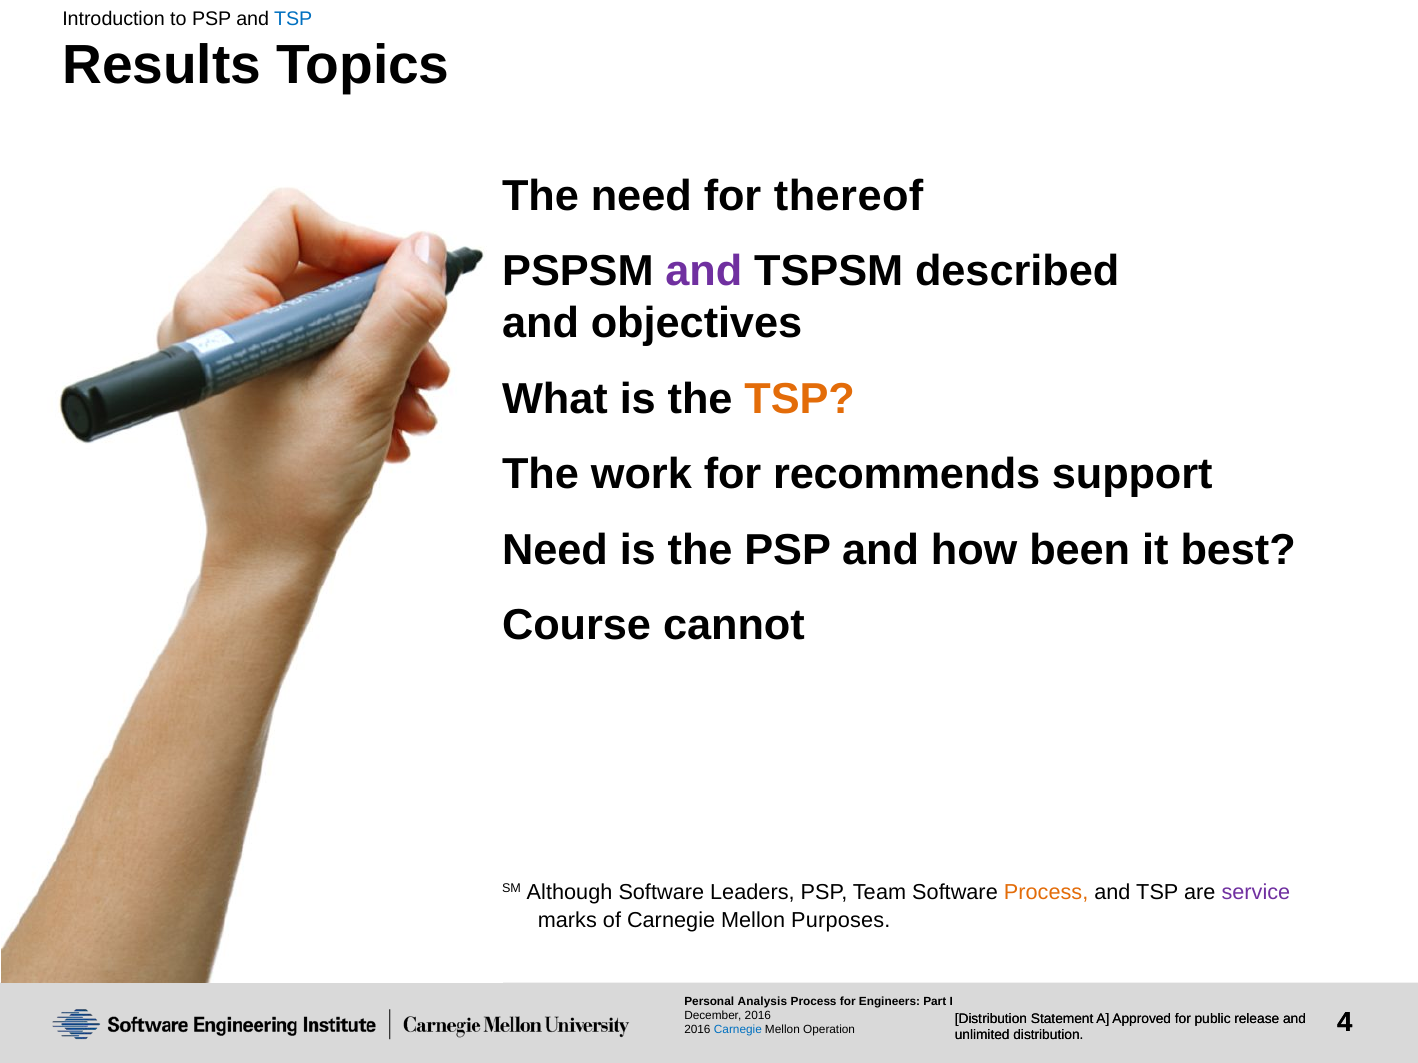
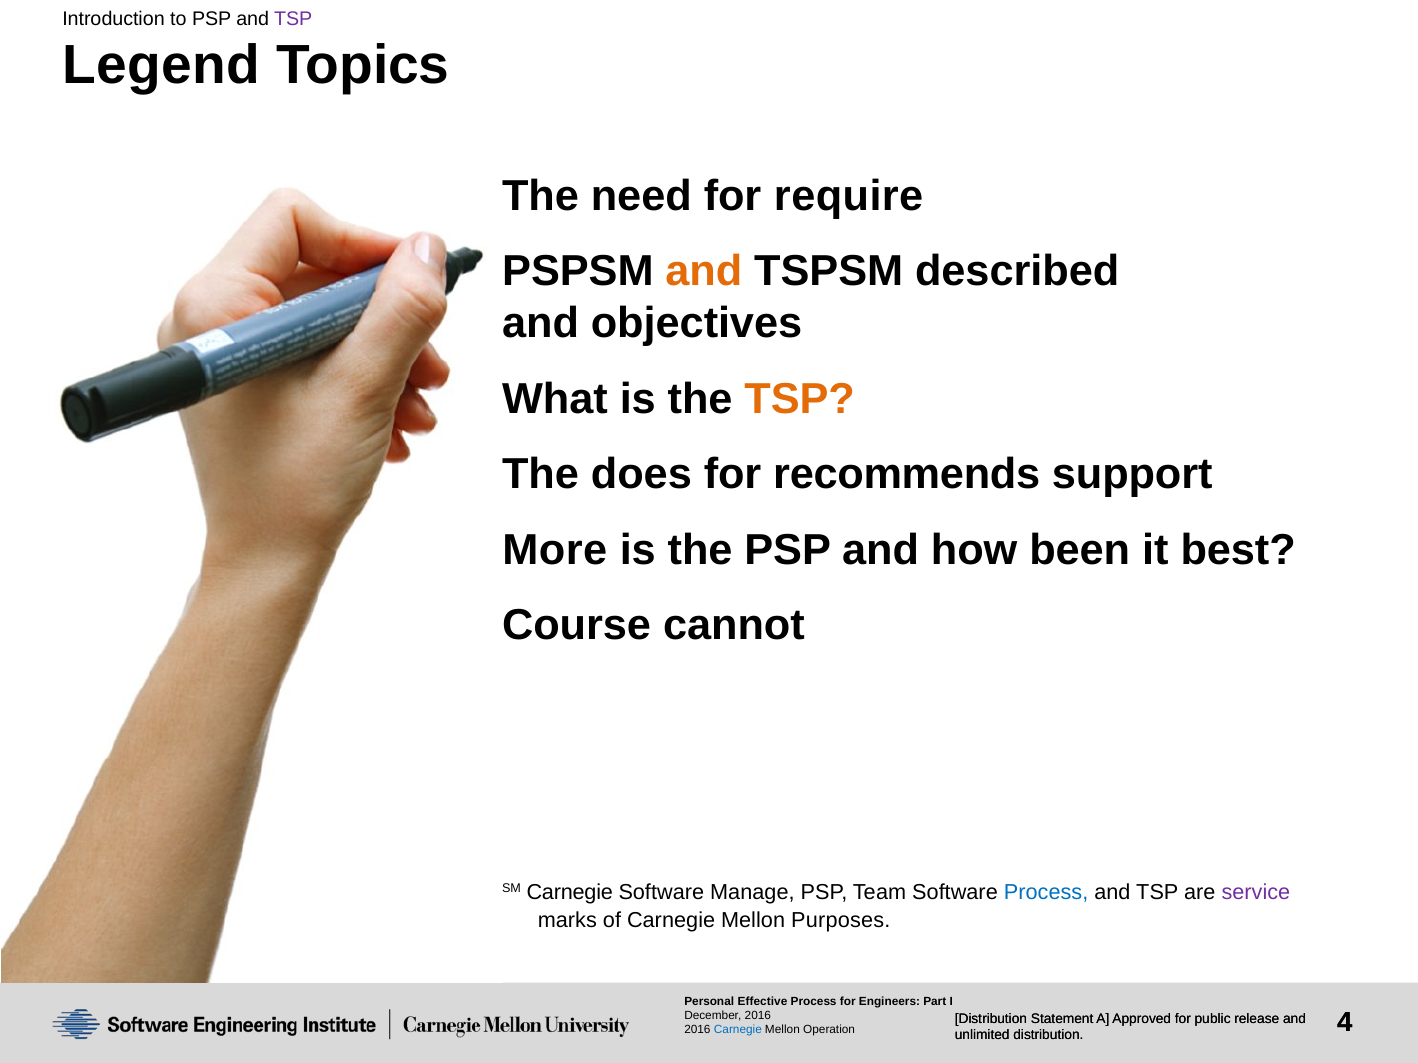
TSP colour: blue -> purple (293, 19)
Results: Results -> Legend (161, 65)
thereof: thereof -> require (849, 196)
and colour: purple -> orange (704, 271)
work: work -> does (641, 474)
Need: Need -> More (555, 550)
SM Although: Although -> Carnegie (570, 892)
Leaders: Leaders -> Manage (752, 892)
Process colour: orange -> blue (1046, 892)
Analysis: Analysis -> Effective (762, 1002)
